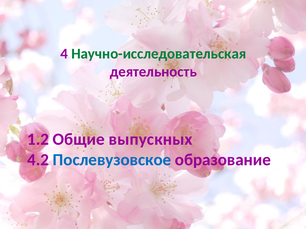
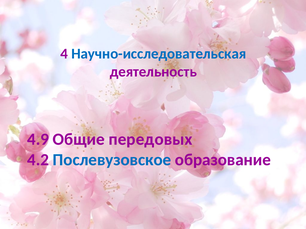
Научно-исследовательская colour: green -> blue (159, 54)
1.2: 1.2 -> 4.9 (38, 140)
выпускных: выпускных -> передовых (151, 140)
